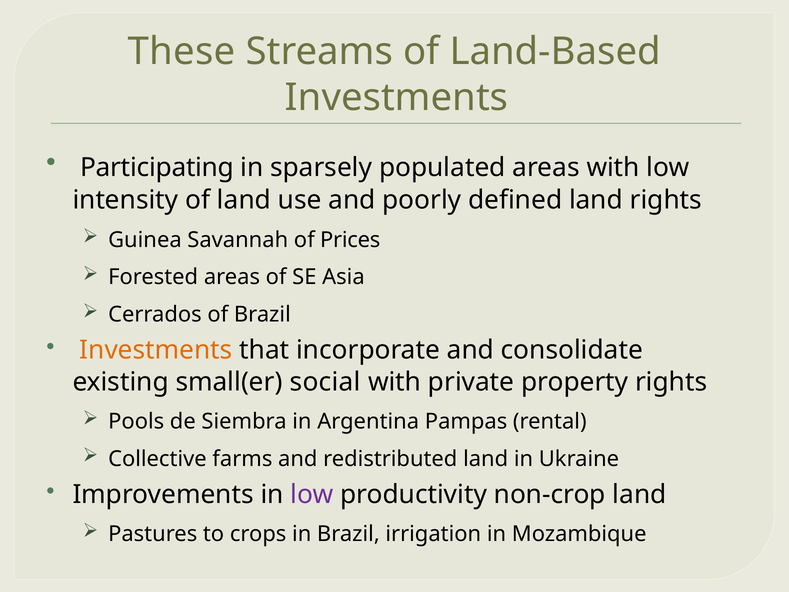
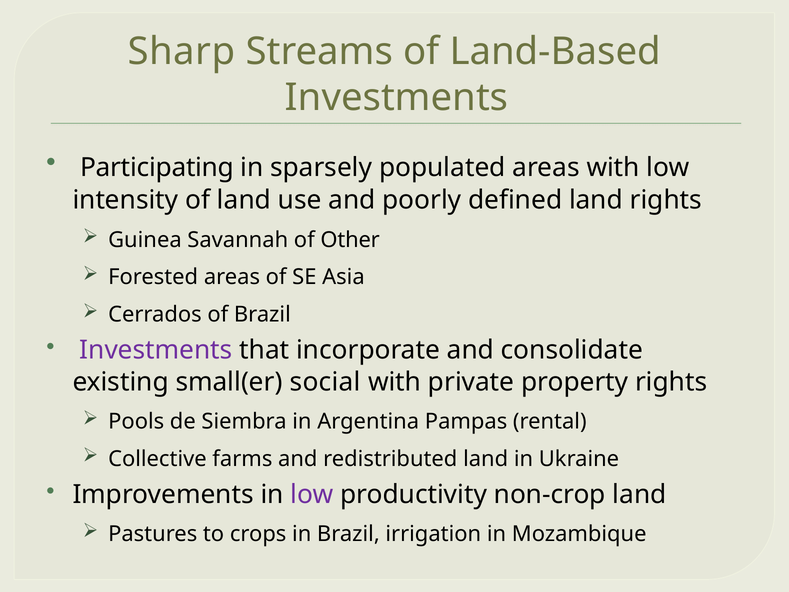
These: These -> Sharp (182, 51)
Prices: Prices -> Other (350, 240)
Investments colour: orange -> purple (156, 350)
